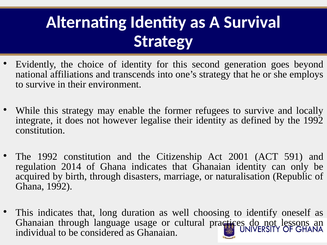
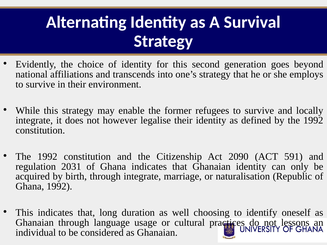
2001: 2001 -> 2090 (238, 157)
2014: 2014 -> 2031 (71, 167)
through disasters: disasters -> integrate (142, 177)
